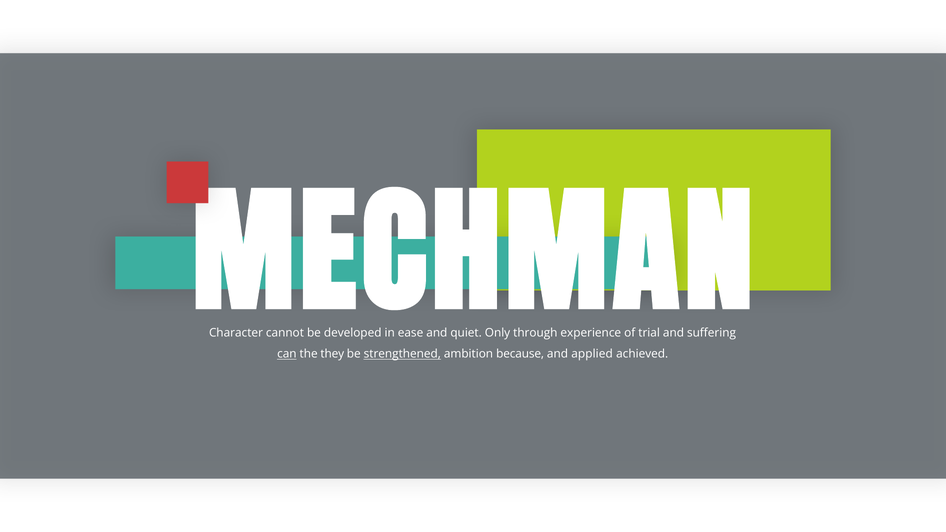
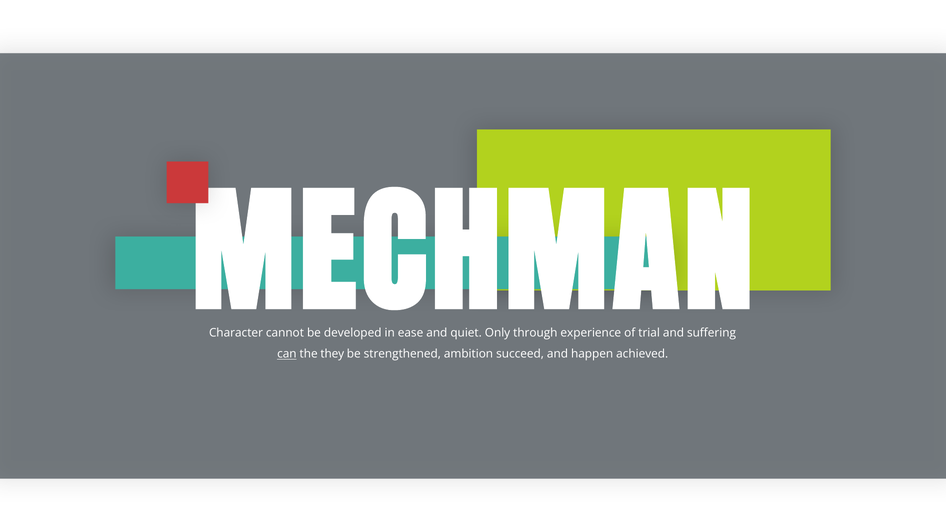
strengthened underline: present -> none (402, 354)
because: because -> succeed (520, 354)
applied: applied -> happen (592, 354)
